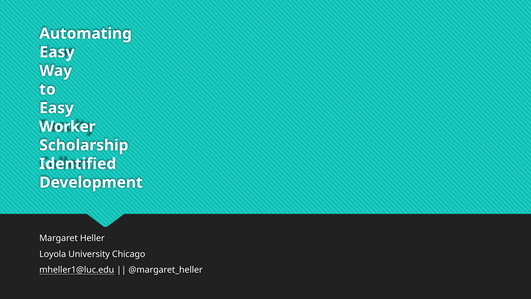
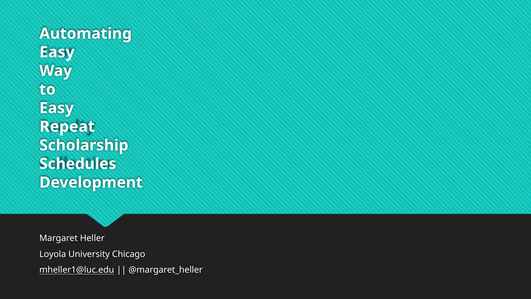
Worker: Worker -> Repeat (67, 126)
Identified: Identified -> Schedules (78, 164)
